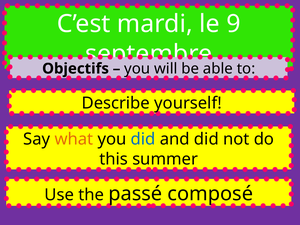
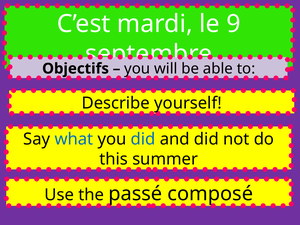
what colour: orange -> blue (74, 139)
